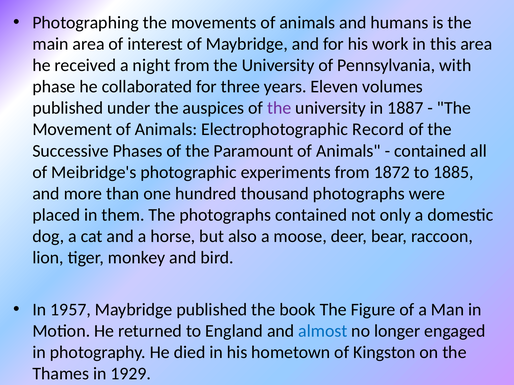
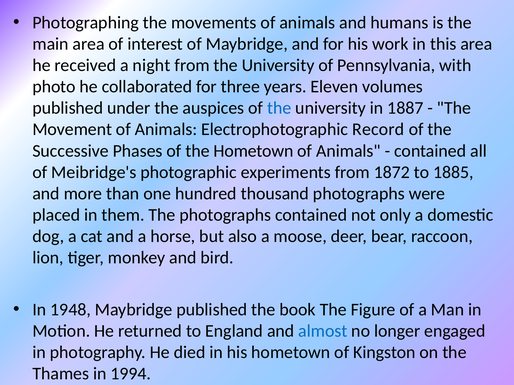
phase: phase -> photo (54, 87)
the colour: purple -> blue (279, 108)
the Paramount: Paramount -> Hometown (254, 151)
1957: 1957 -> 1948 (71, 310)
1929: 1929 -> 1994 (131, 374)
